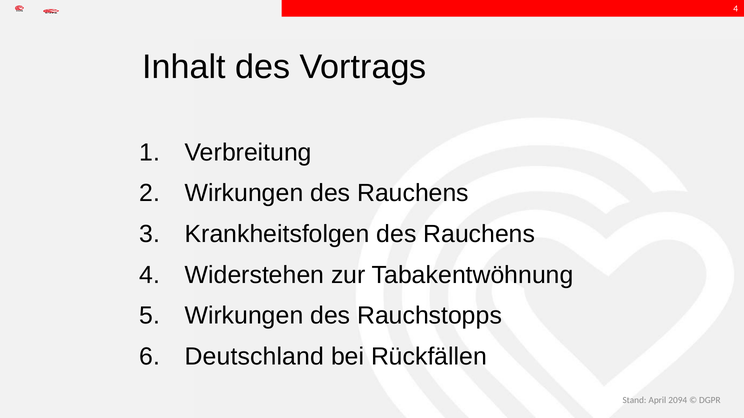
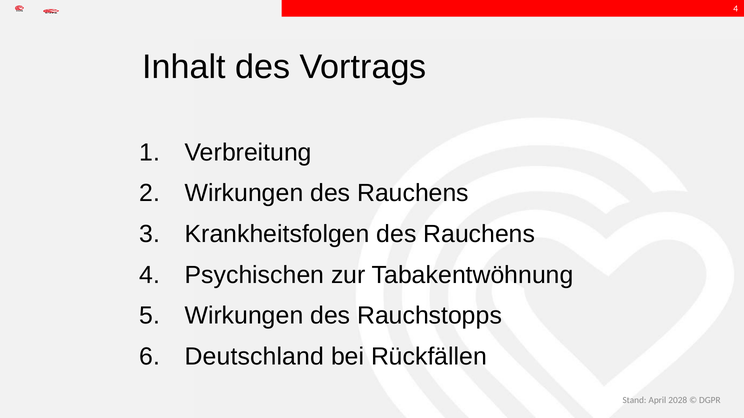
Widerstehen: Widerstehen -> Psychischen (254, 275)
2094: 2094 -> 2028 (678, 400)
